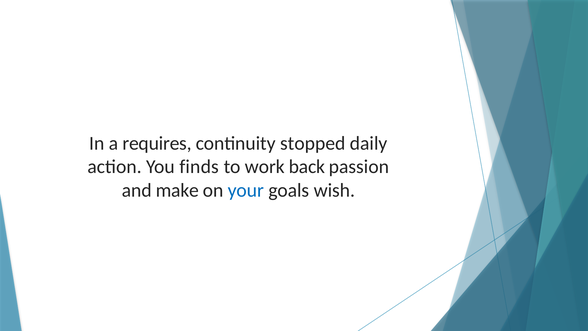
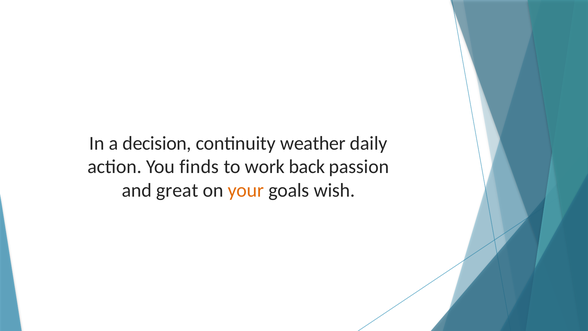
requires: requires -> decision (157, 143)
stopped: stopped -> weather (313, 143)
make: make -> great (177, 190)
your colour: blue -> orange (246, 190)
